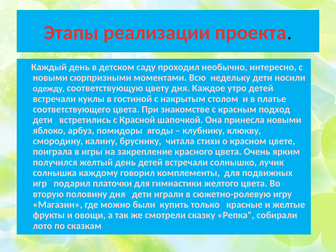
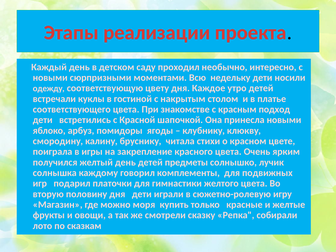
день детей встречали: встречали -> предметы (186, 162)
были: были -> моря (144, 205)
